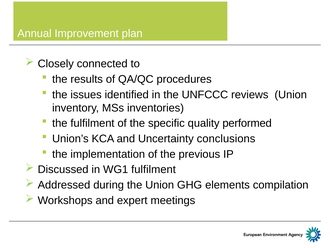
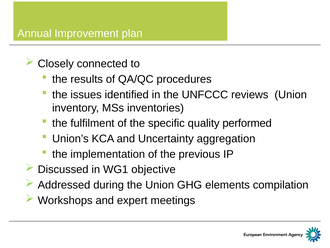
conclusions: conclusions -> aggregation (226, 138)
WG1 fulfilment: fulfilment -> objective (153, 169)
